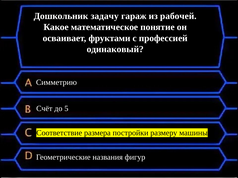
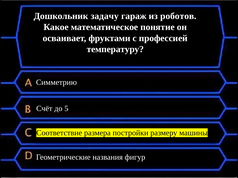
рабочей: рабочей -> роботов (178, 16)
одинаковый: одинаковый -> температуру (115, 49)
